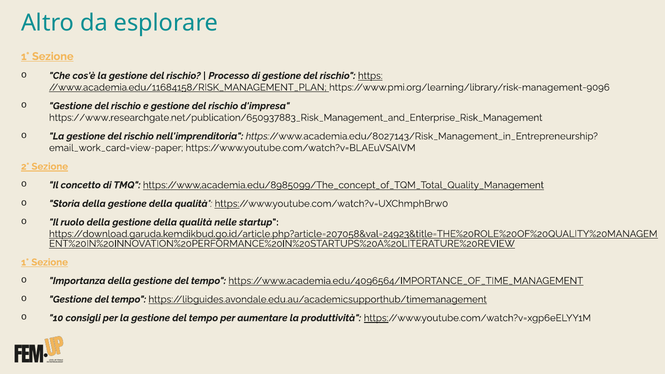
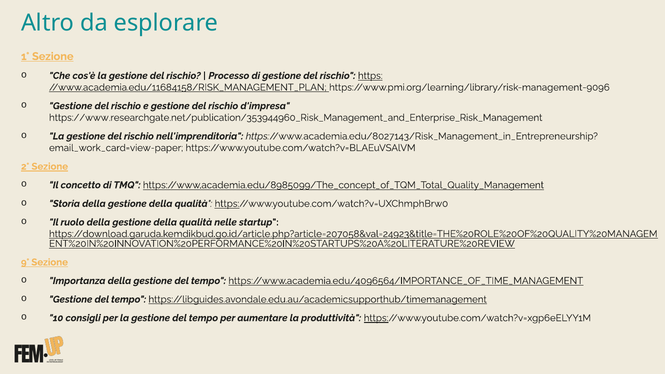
https://www.researchgate.net/publication/650937883_Risk_Management_and_Enterprise_Risk_Management: https://www.researchgate.net/publication/650937883_Risk_Management_and_Enterprise_Risk_Management -> https://www.researchgate.net/publication/353944960_Risk_Management_and_Enterprise_Risk_Management (296, 118)
1°: 1° -> 9° (25, 262)
